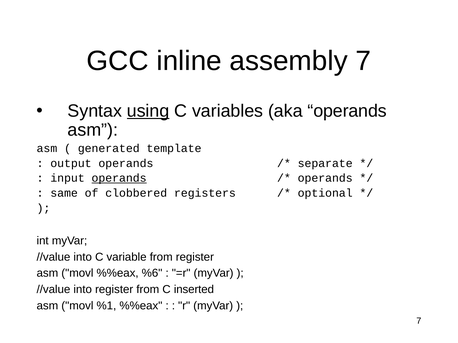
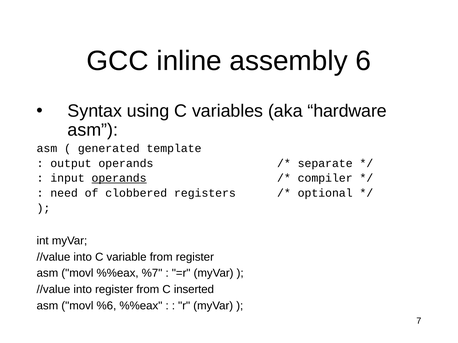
assembly 7: 7 -> 6 (363, 61)
using underline: present -> none (148, 111)
aka operands: operands -> hardware (347, 111)
operands: operands -> compiler (325, 178)
same: same -> need (64, 193)
%6: %6 -> %7 (152, 274)
%1: %1 -> %6 (106, 306)
